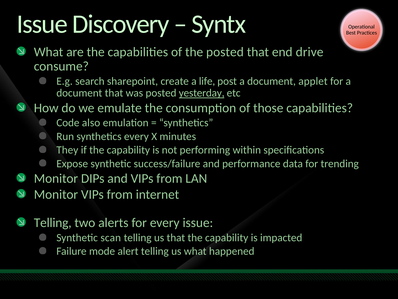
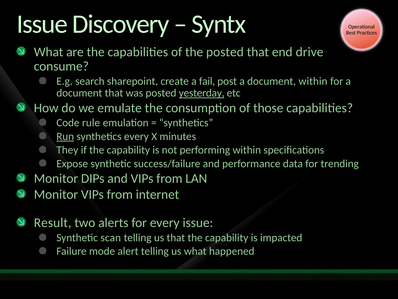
life: life -> fail (207, 81)
document applet: applet -> within (313, 81)
also: also -> rule (91, 123)
Run underline: none -> present (65, 136)
Telling: Telling -> Result (53, 222)
